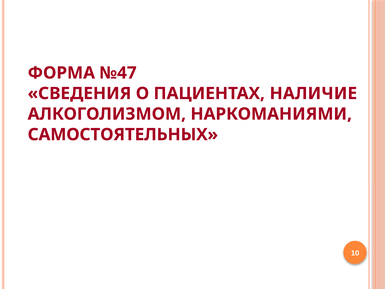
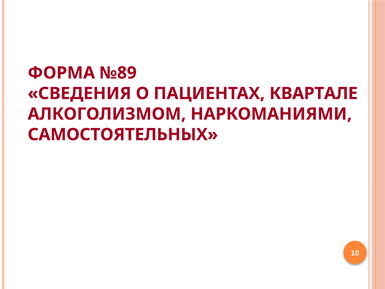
№47: №47 -> №89 (118, 73)
НАЛИЧИЕ: НАЛИЧИЕ -> КВАРТАЛЕ (314, 93)
